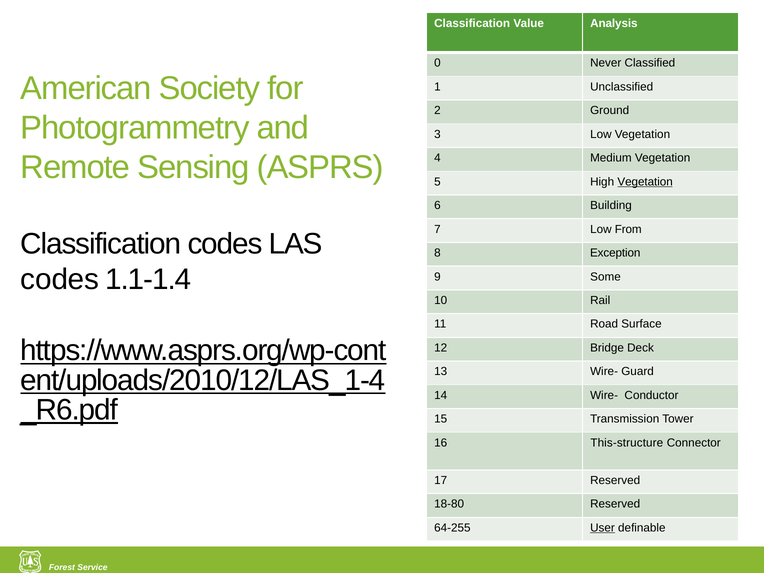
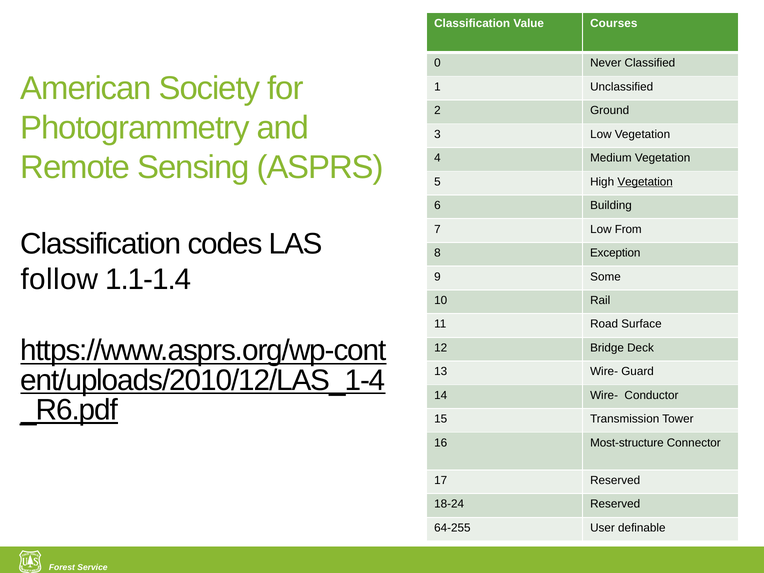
Analysis: Analysis -> Courses (614, 23)
codes: codes -> follow (60, 280)
This-structure: This-structure -> Most-structure (627, 443)
18-80: 18-80 -> 18-24 (449, 504)
User underline: present -> none (602, 528)
